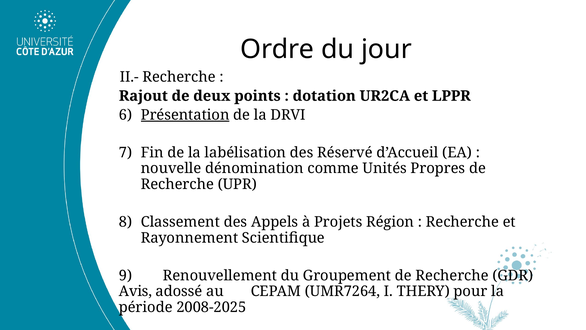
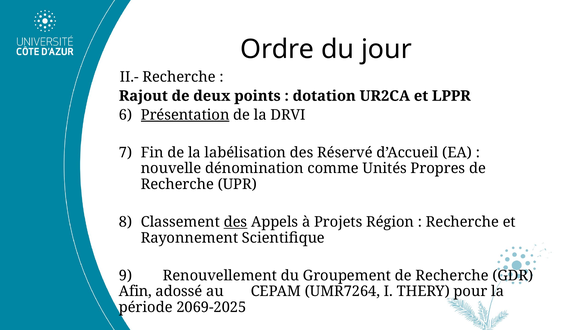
des underline: none -> present (235, 222)
Avis: Avis -> Afin (135, 291)
2008-2025: 2008-2025 -> 2069-2025 (211, 307)
